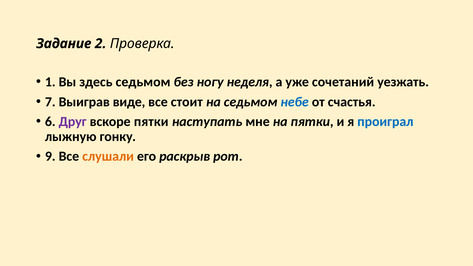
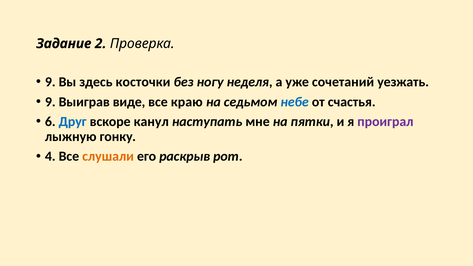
1: 1 -> 9 (50, 82)
здесь седьмом: седьмом -> косточки (143, 82)
7: 7 -> 9 (50, 102)
стоит: стоит -> краю (187, 102)
Друг colour: purple -> blue (73, 122)
вскоре пятки: пятки -> канул (151, 122)
проиграл colour: blue -> purple (385, 122)
9: 9 -> 4 (50, 156)
